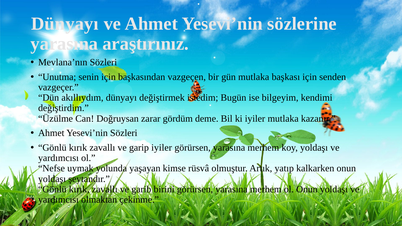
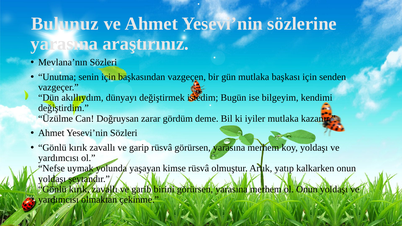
Dünyayı: Dünyayı -> Bulunuz (65, 24)
garip iyiler: iyiler -> rüsvâ (162, 148)
